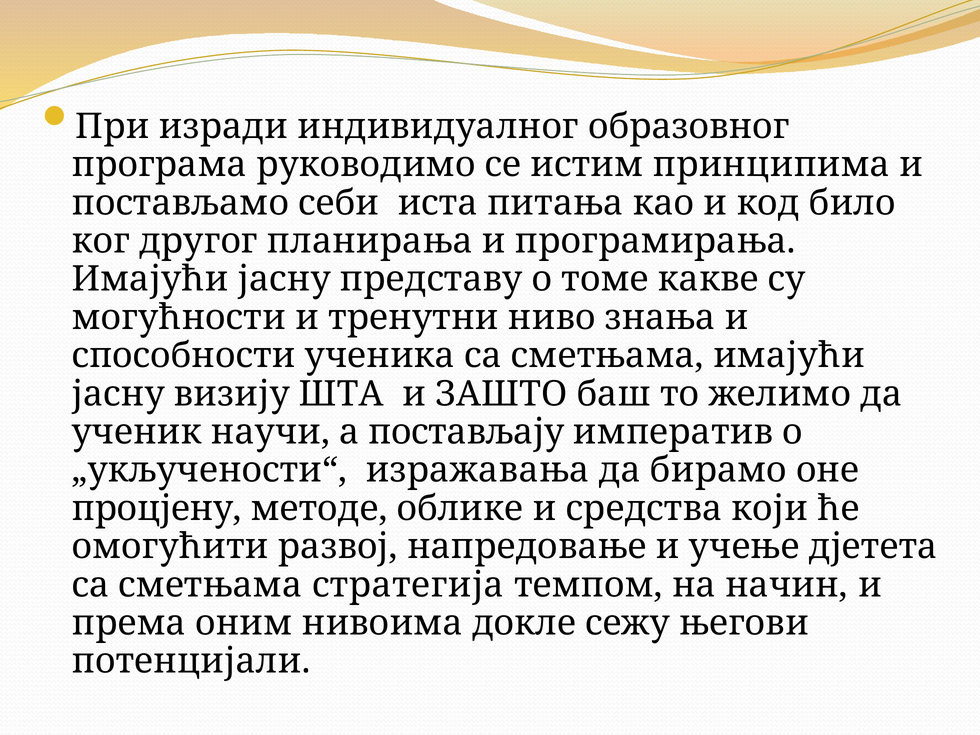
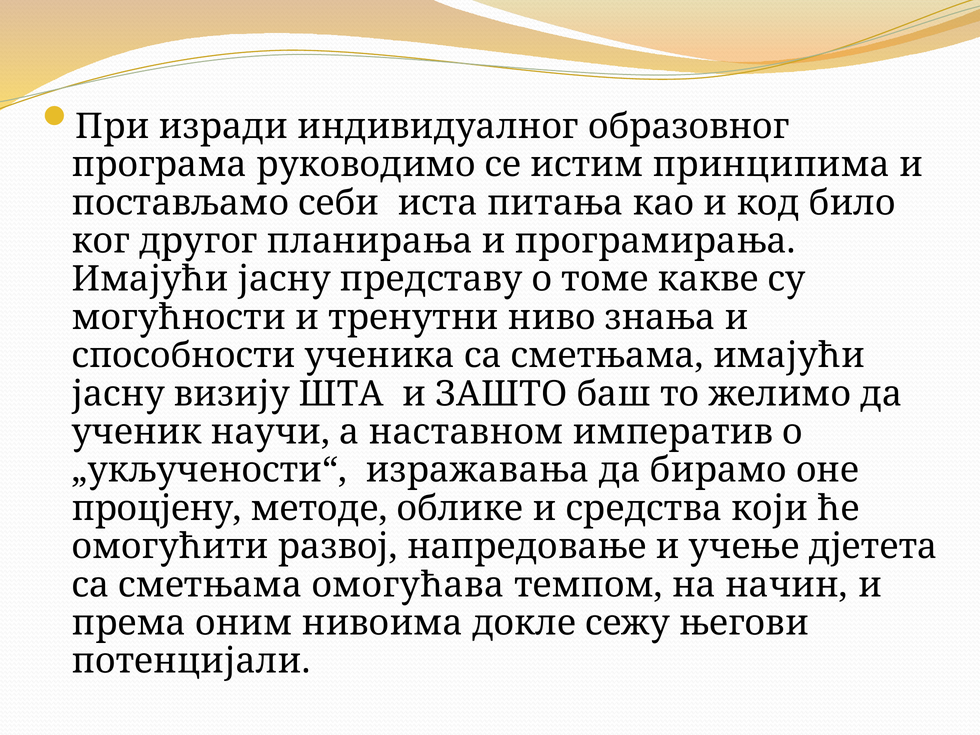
постављају: постављају -> наставном (466, 432)
стратегија: стратегија -> омогућава (408, 585)
